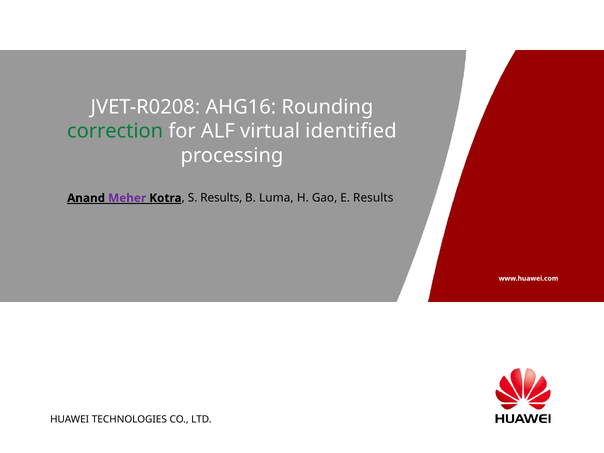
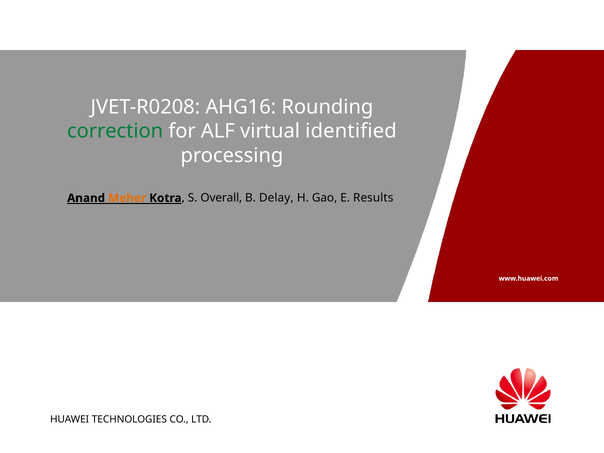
Meher colour: purple -> orange (127, 198)
S Results: Results -> Overall (221, 198)
Luma: Luma -> Delay (276, 198)
